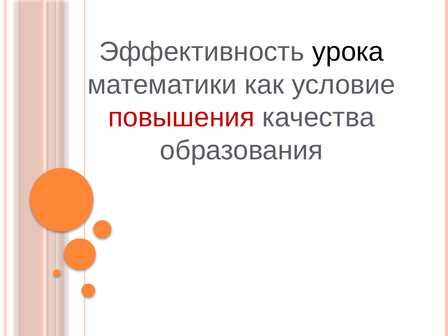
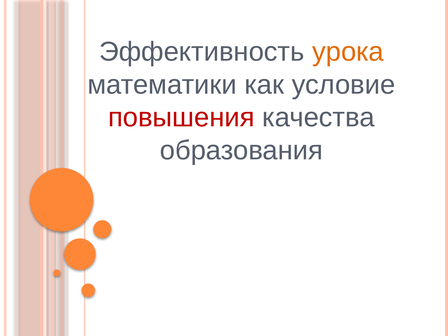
урока colour: black -> orange (348, 52)
